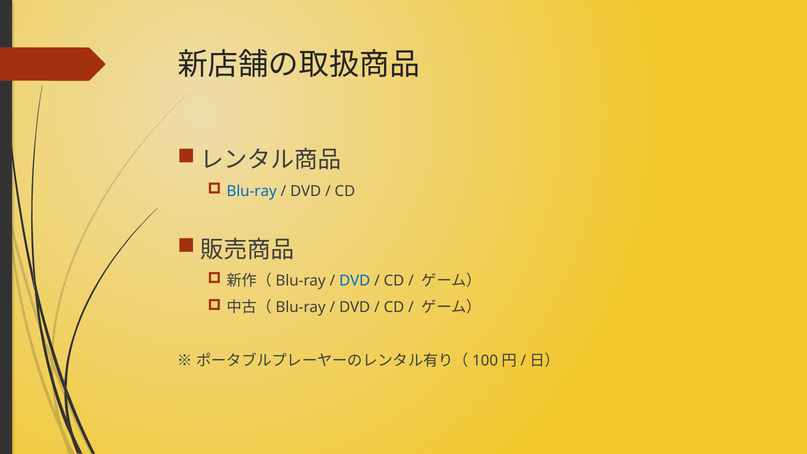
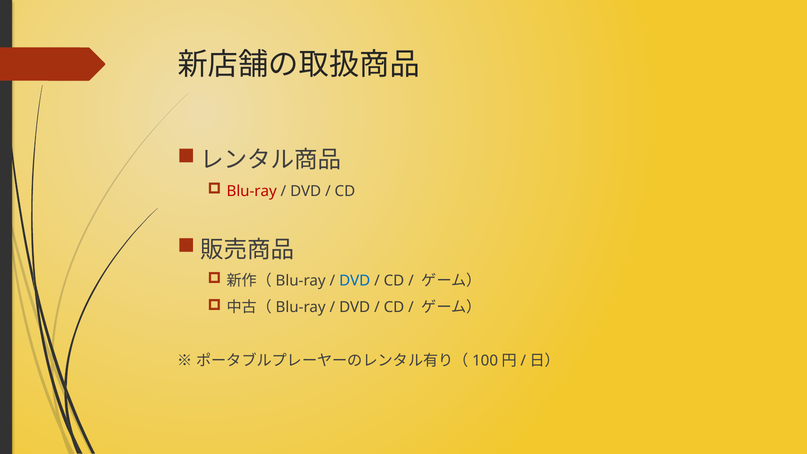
Blu-ray colour: blue -> red (252, 191)
